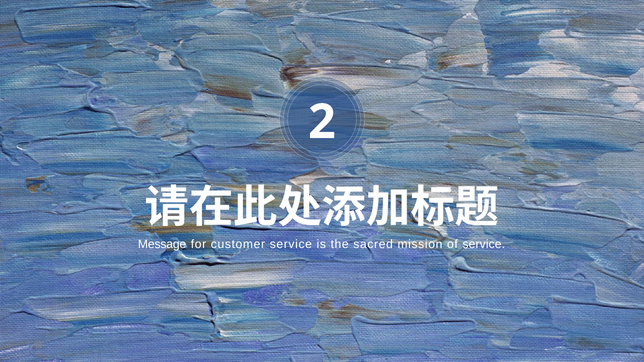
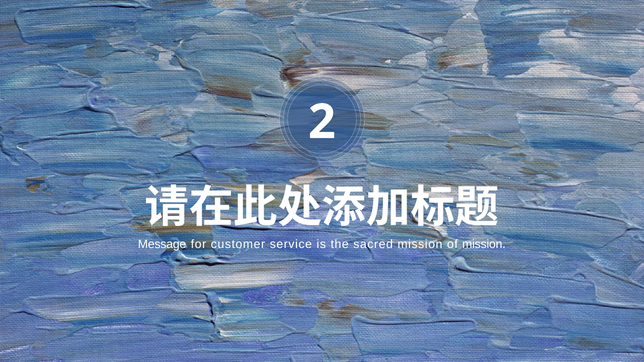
of service: service -> mission (484, 244)
